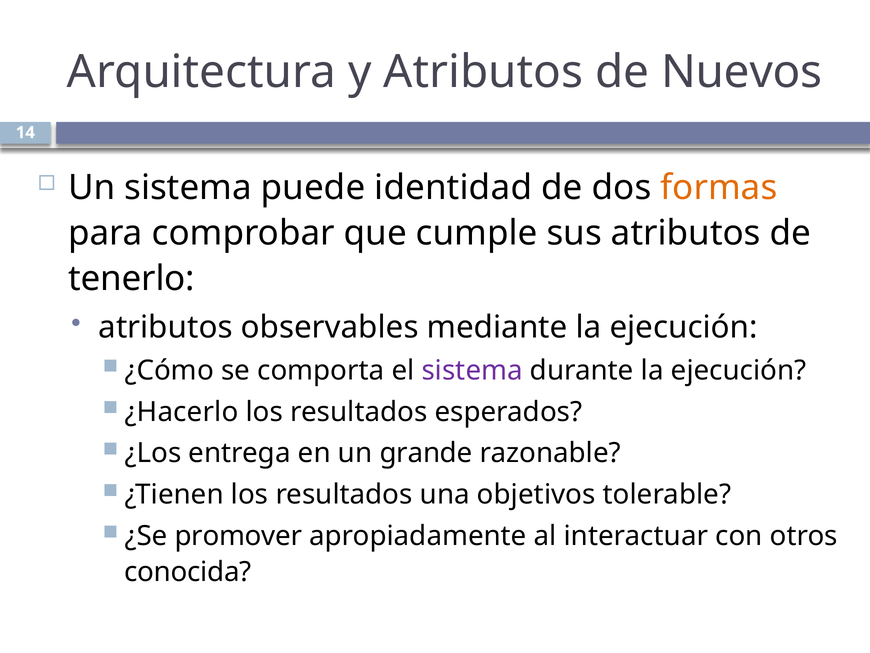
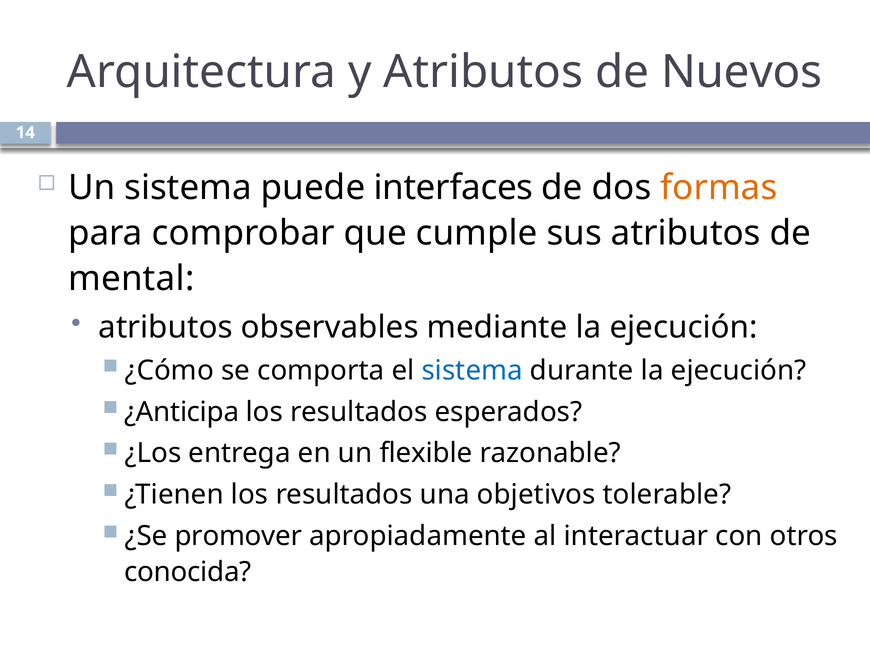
identidad: identidad -> interfaces (453, 187)
tenerlo: tenerlo -> mental (131, 278)
sistema colour: purple -> blue (472, 370)
¿Hacerlo: ¿Hacerlo -> ¿Anticipa (182, 412)
grande: grande -> flexible (426, 453)
